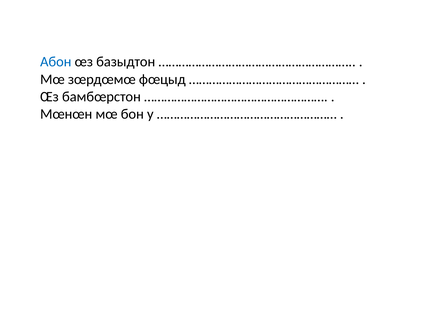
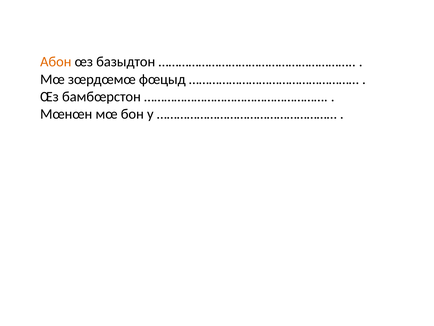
Абон colour: blue -> orange (56, 62)
